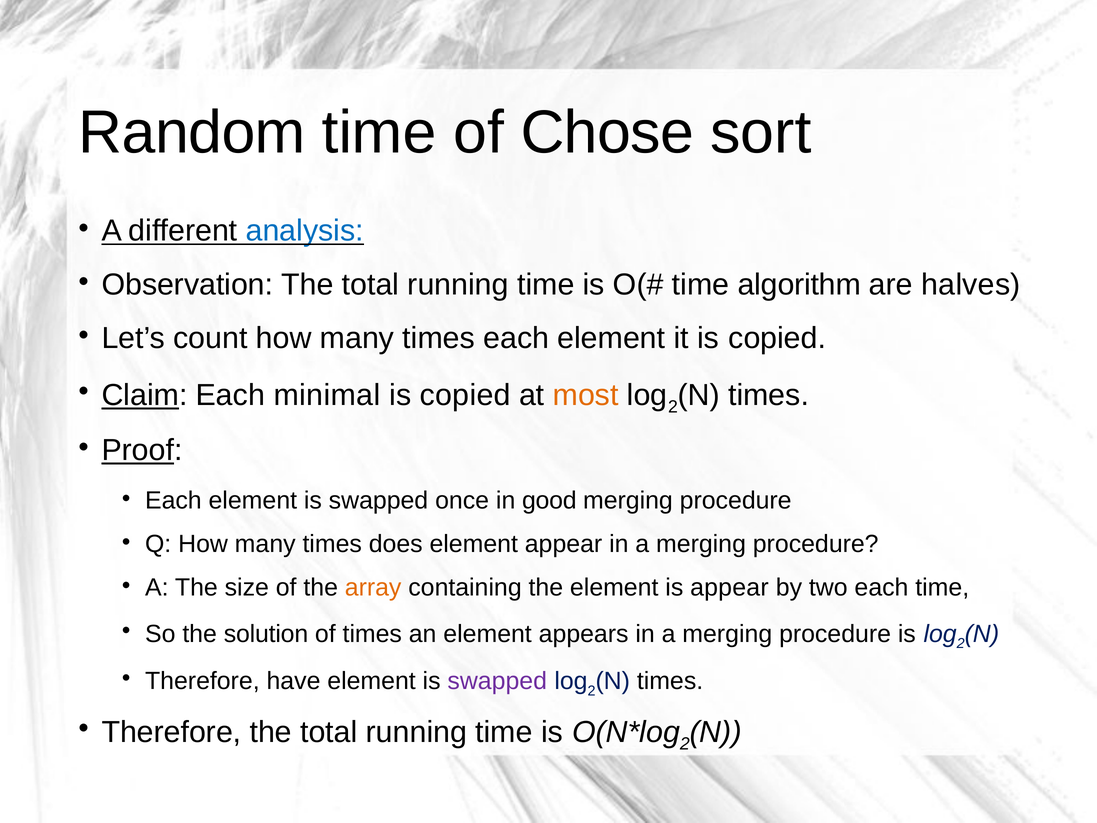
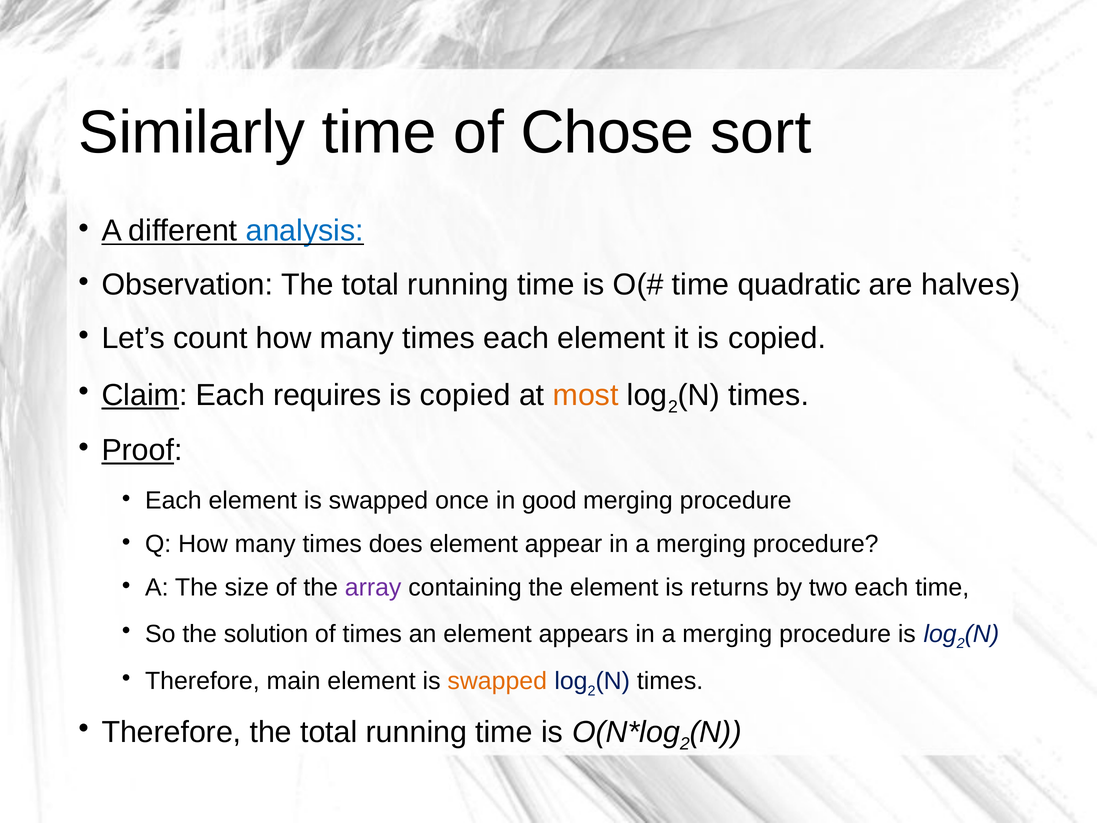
Random: Random -> Similarly (192, 133)
algorithm: algorithm -> quadratic (799, 284)
minimal: minimal -> requires (327, 395)
array colour: orange -> purple (373, 587)
is appear: appear -> returns (729, 587)
have: have -> main (294, 681)
swapped colour: purple -> orange (497, 681)
